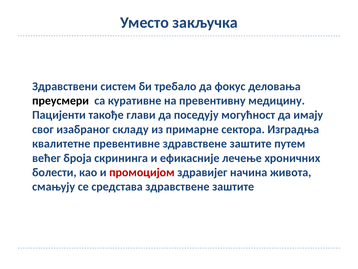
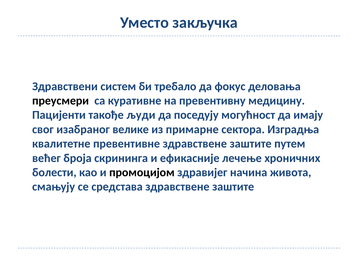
глави: глави -> људи (141, 115)
складу: складу -> велике (131, 129)
промоцијом colour: red -> black (142, 172)
